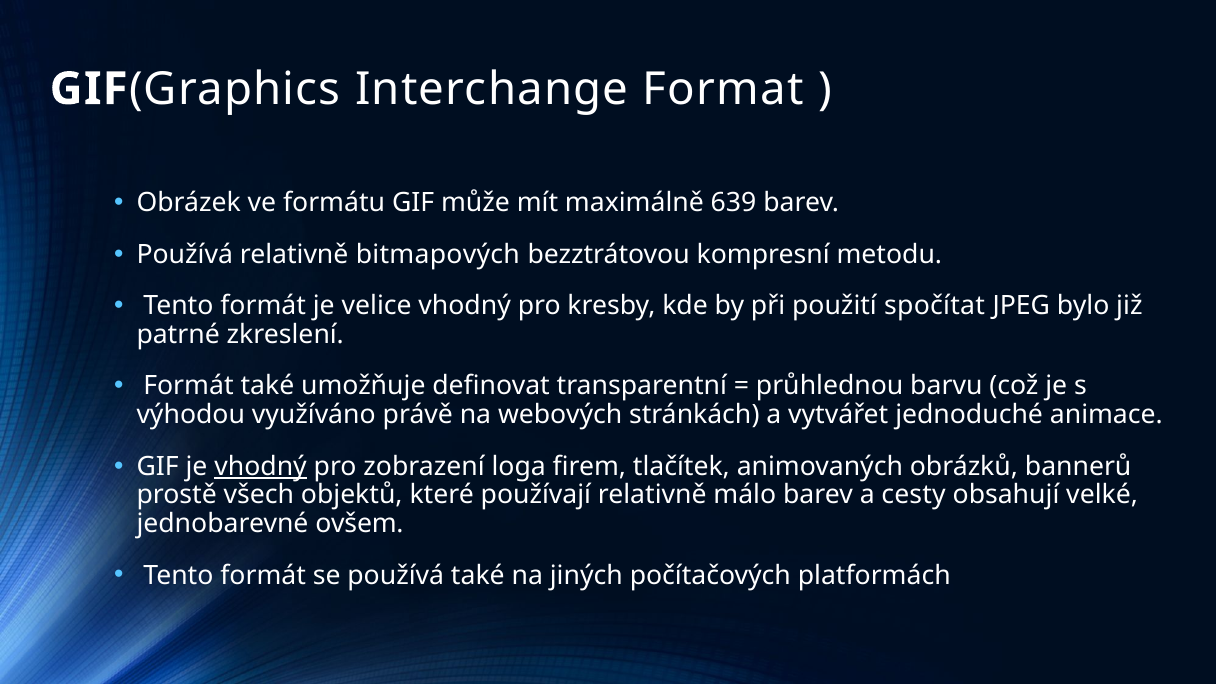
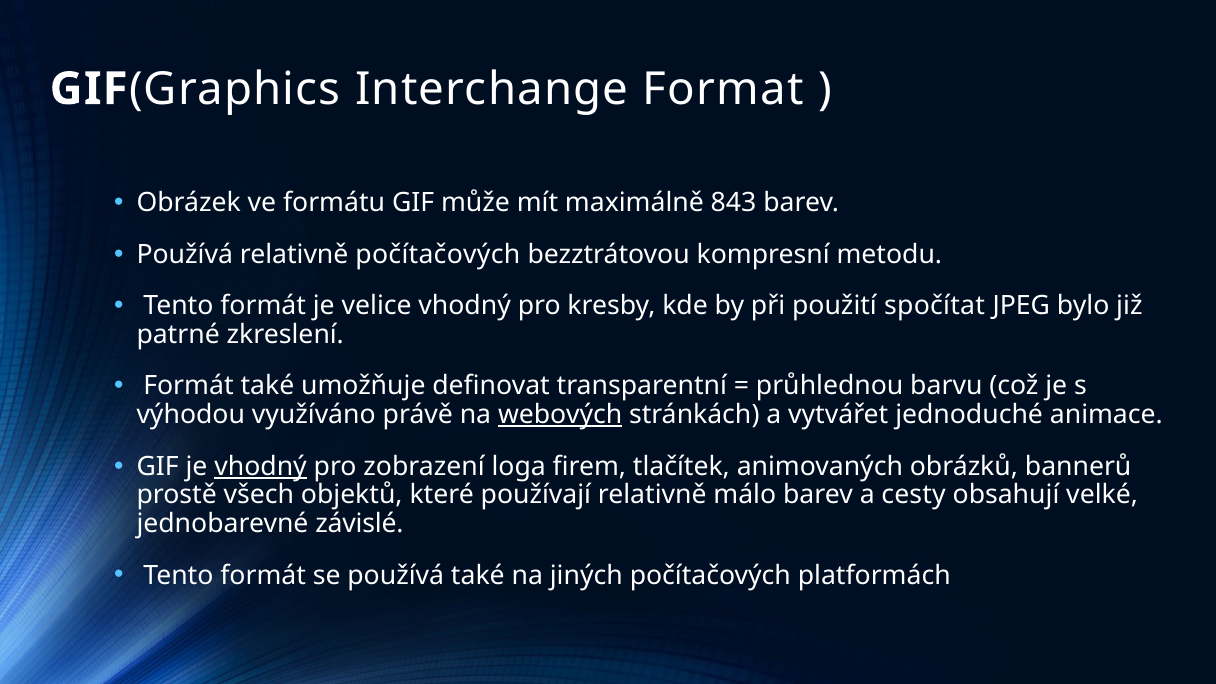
639: 639 -> 843 (734, 203)
relativně bitmapových: bitmapových -> počítačových (438, 254)
webových underline: none -> present (560, 415)
ovšem: ovšem -> závislé (359, 524)
